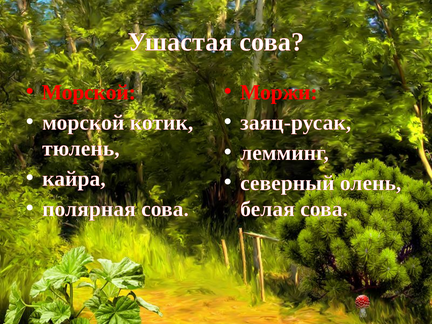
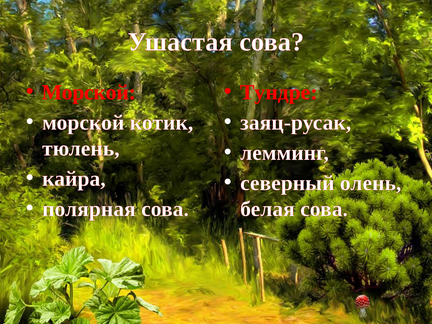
Моржи: Моржи -> Тундре (279, 92)
